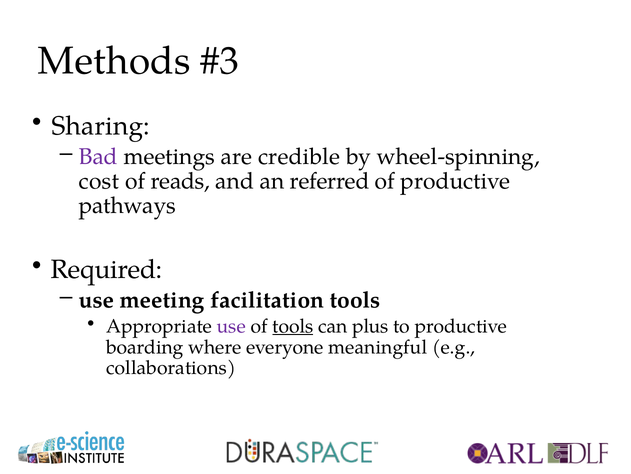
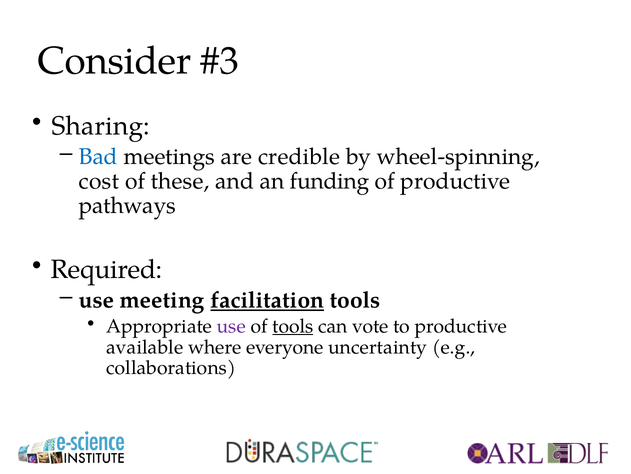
Methods: Methods -> Consider (115, 61)
Bad colour: purple -> blue (98, 156)
reads: reads -> these (180, 181)
referred: referred -> funding (330, 181)
facilitation underline: none -> present (267, 300)
plus: plus -> vote (370, 326)
boarding: boarding -> available (145, 347)
meaningful: meaningful -> uncertainty (378, 347)
